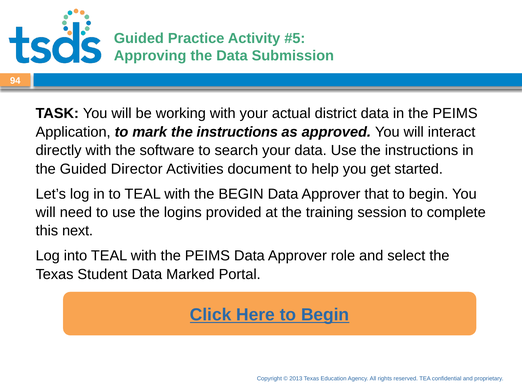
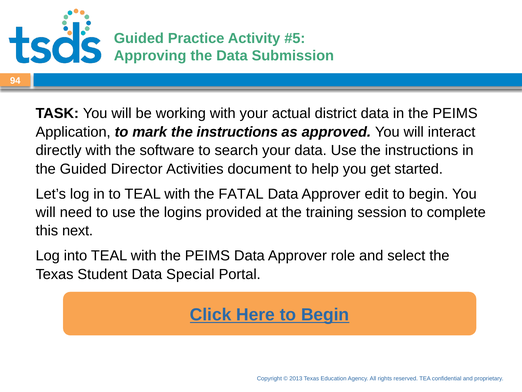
the BEGIN: BEGIN -> FATAL (241, 194)
Approver that: that -> edit (376, 194)
Marked: Marked -> Special (190, 274)
